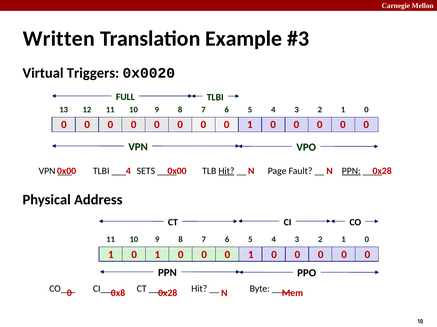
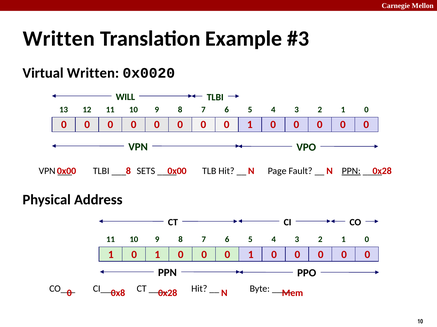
Virtual Triggers: Triggers -> Written (93, 73)
FULL: FULL -> WILL (125, 97)
Hit underline: present -> none (226, 171)
4: 4 -> 8 (128, 172)
